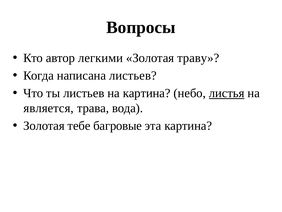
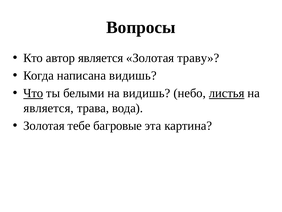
автор легкими: легкими -> является (101, 58)
написана листьев: листьев -> видишь (133, 75)
Что underline: none -> present (33, 93)
ты листьев: листьев -> белыми (84, 93)
на картина: картина -> видишь (147, 93)
